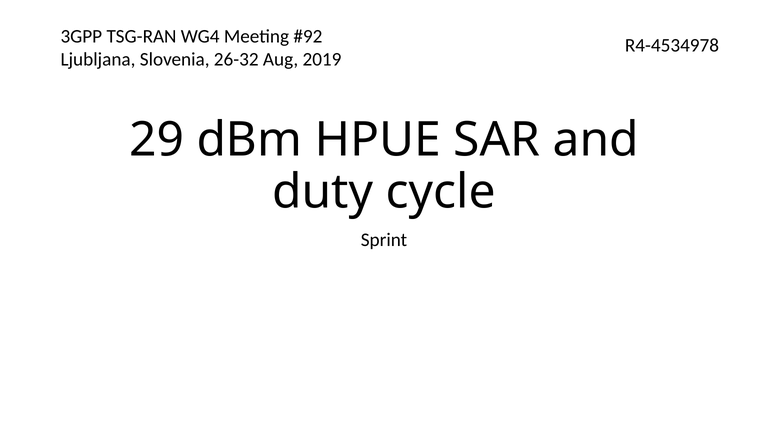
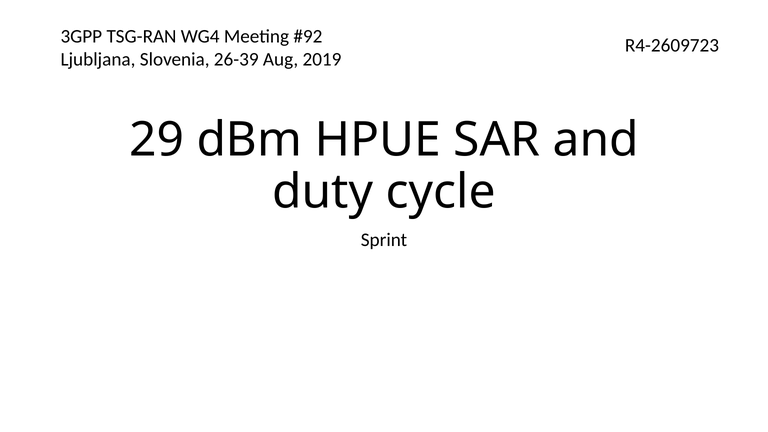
R4-4534978: R4-4534978 -> R4-2609723 (672, 45)
26-32: 26-32 -> 26-39 (236, 60)
